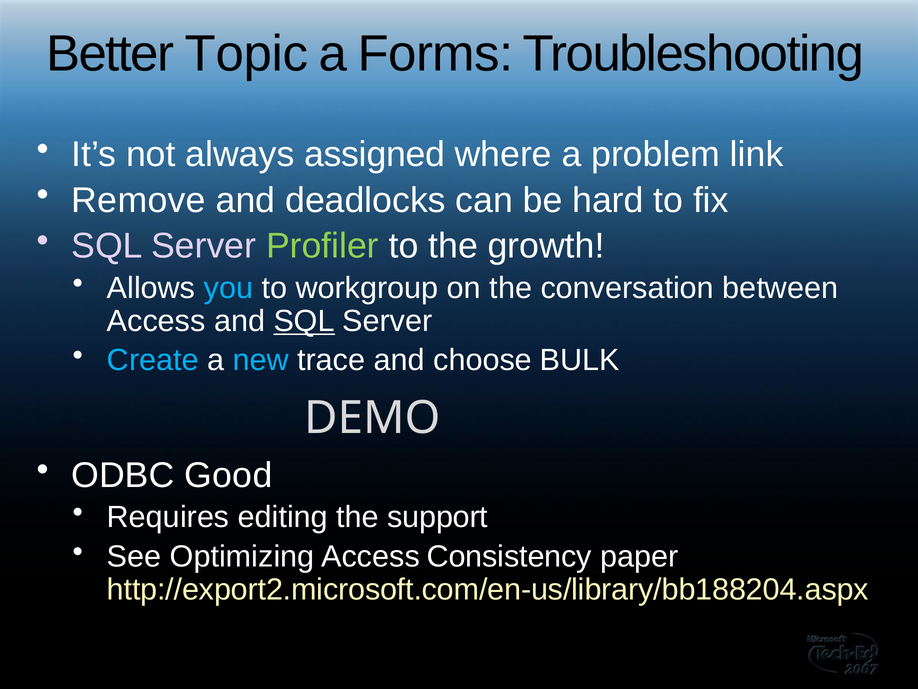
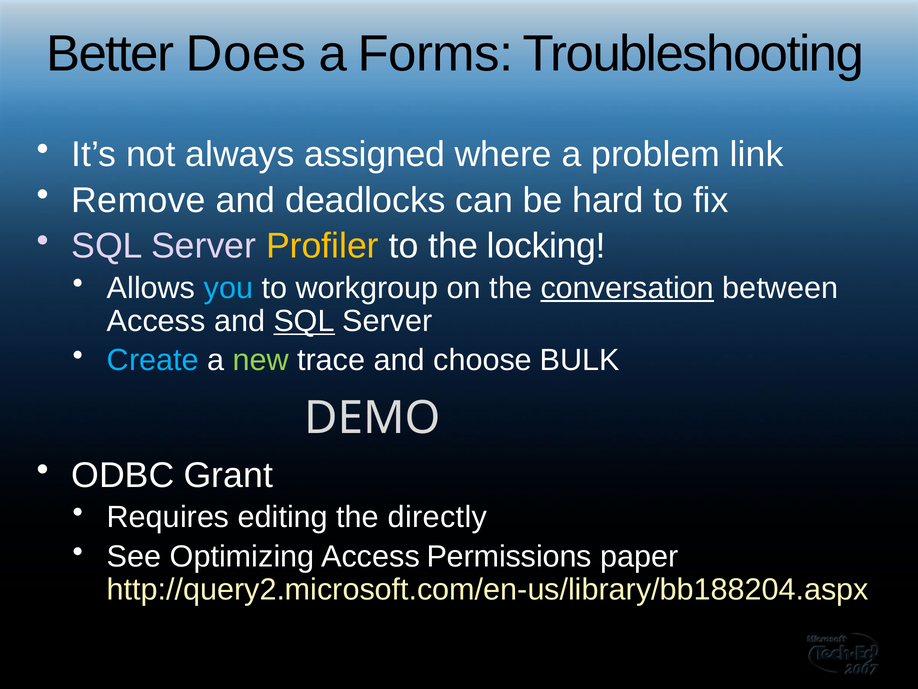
Topic: Topic -> Does (246, 54)
Profiler colour: light green -> yellow (322, 246)
growth: growth -> locking (546, 246)
conversation underline: none -> present (627, 288)
new colour: light blue -> light green (261, 360)
Good: Good -> Grant (228, 475)
support: support -> directly (437, 517)
Consistency: Consistency -> Permissions (509, 556)
http://export2.microsoft.com/en-us/library/bb188204.aspx: http://export2.microsoft.com/en-us/library/bb188204.aspx -> http://query2.microsoft.com/en-us/library/bb188204.aspx (488, 589)
